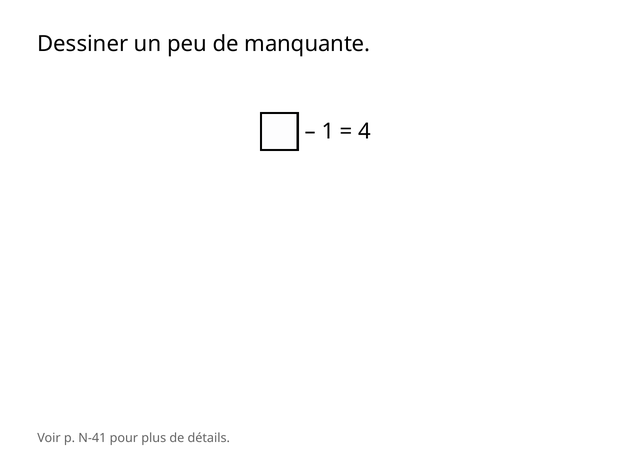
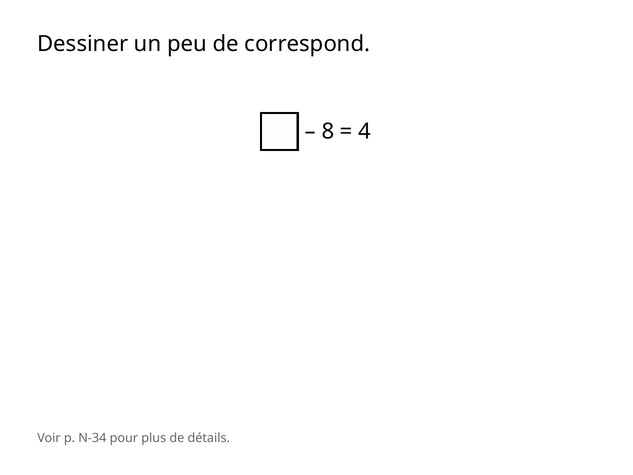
manquante: manquante -> correspond (307, 44)
1: 1 -> 8 (328, 132)
N-41: N-41 -> N-34 (92, 438)
